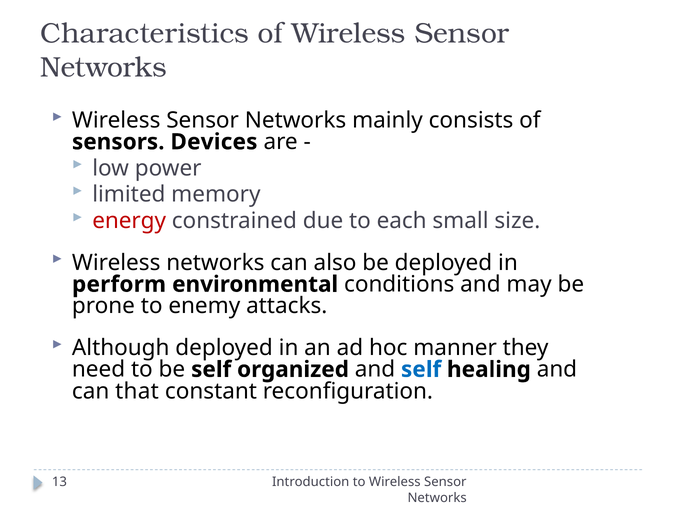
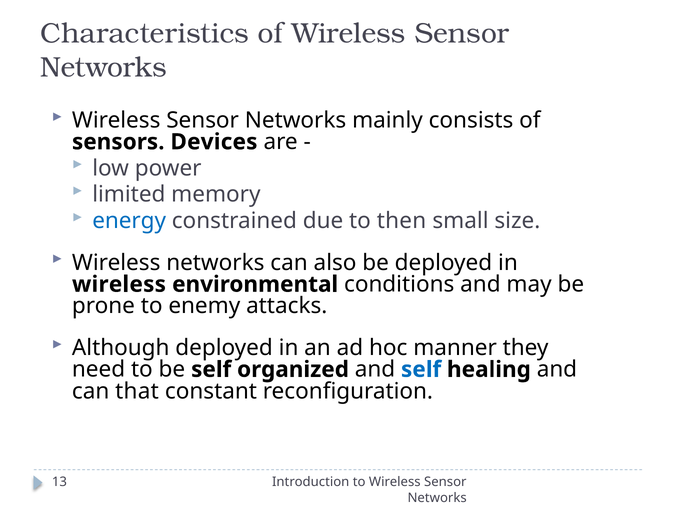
energy colour: red -> blue (129, 221)
each: each -> then (402, 221)
perform: perform -> wireless (119, 284)
